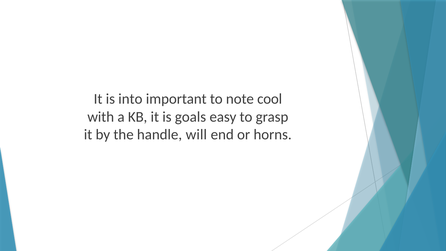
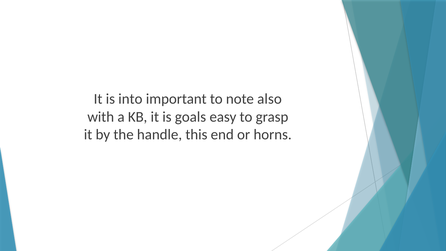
cool: cool -> also (269, 99)
will: will -> this (196, 135)
